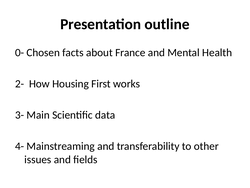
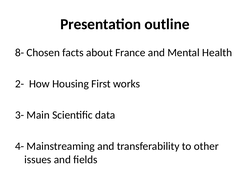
0-: 0- -> 8- (20, 52)
